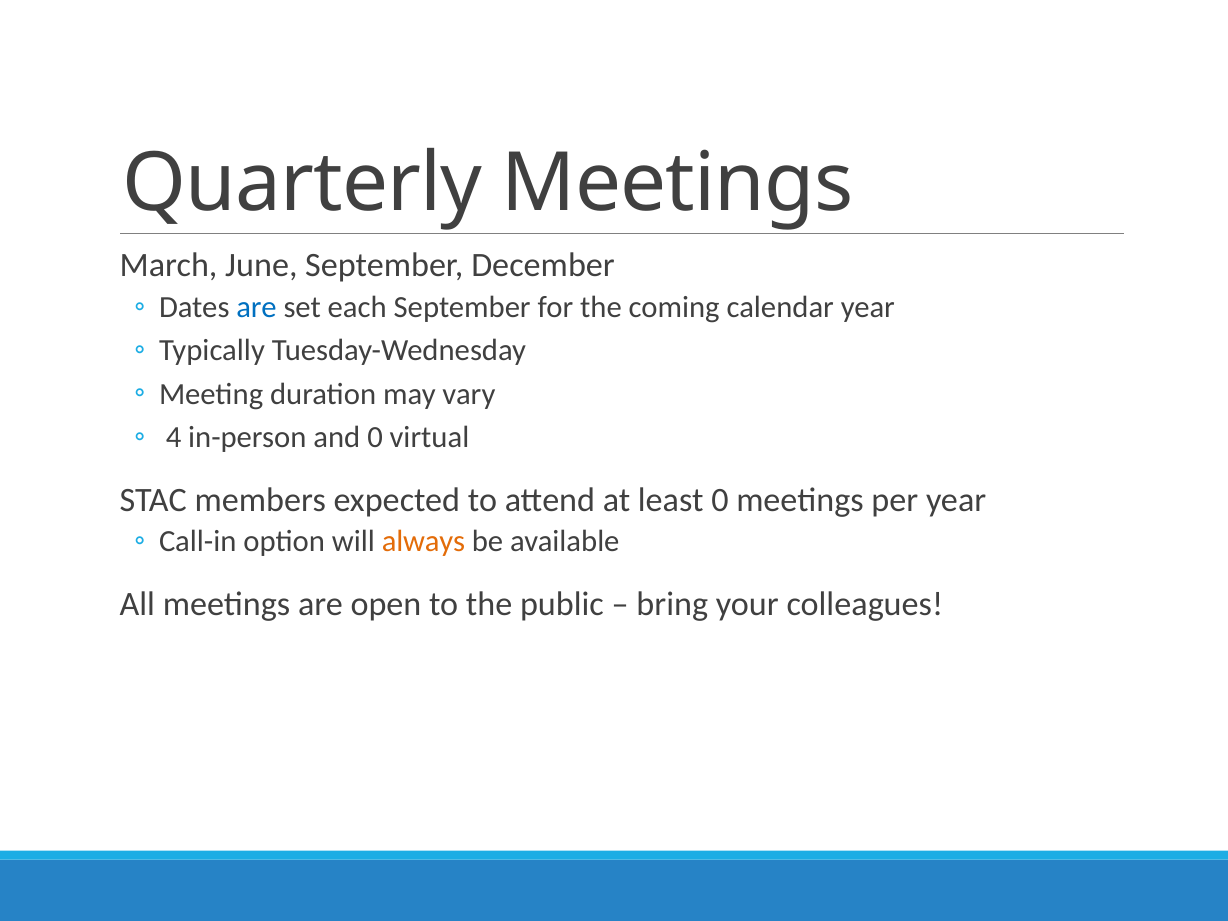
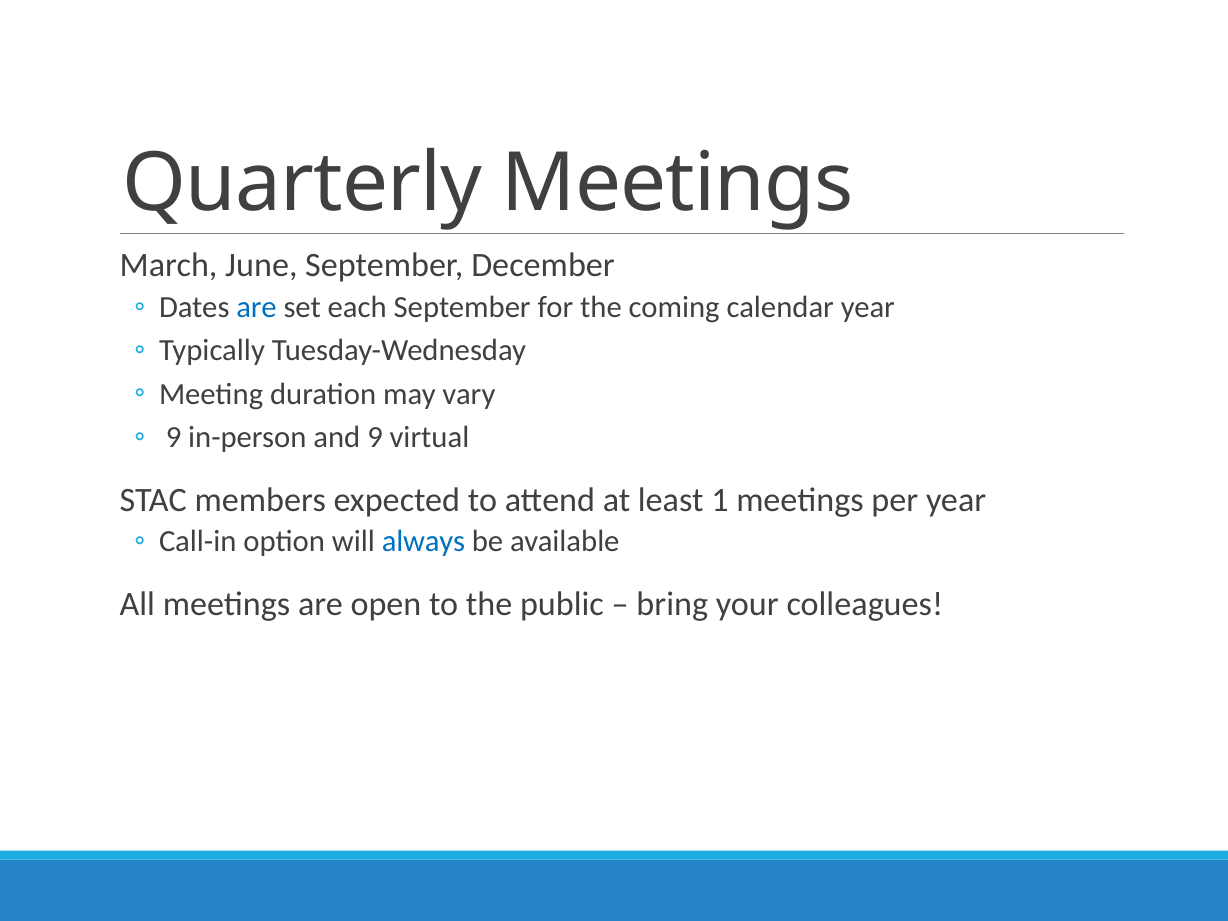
4: 4 -> 9 (174, 438)
and 0: 0 -> 9 (375, 438)
least 0: 0 -> 1 (720, 500)
always colour: orange -> blue (423, 542)
